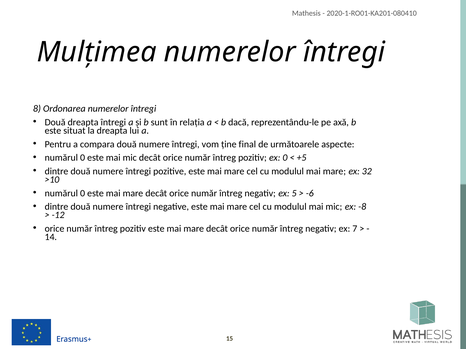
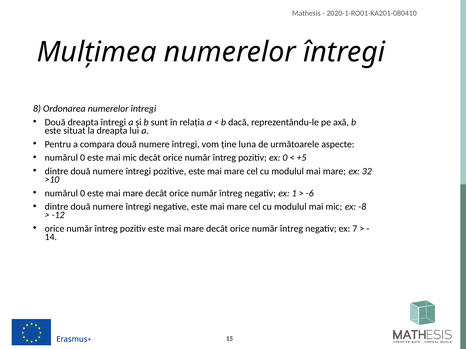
final: final -> luna (247, 144)
5: 5 -> 1 (294, 193)
